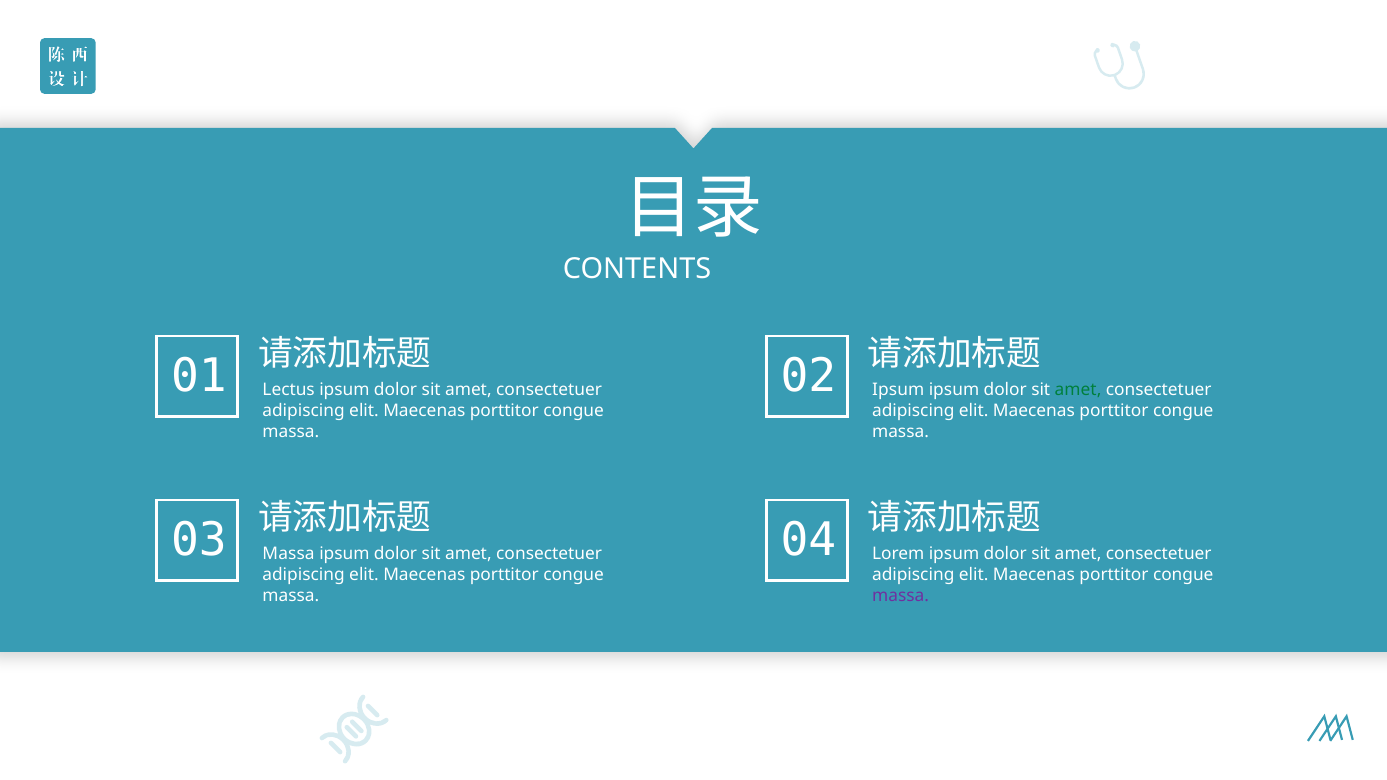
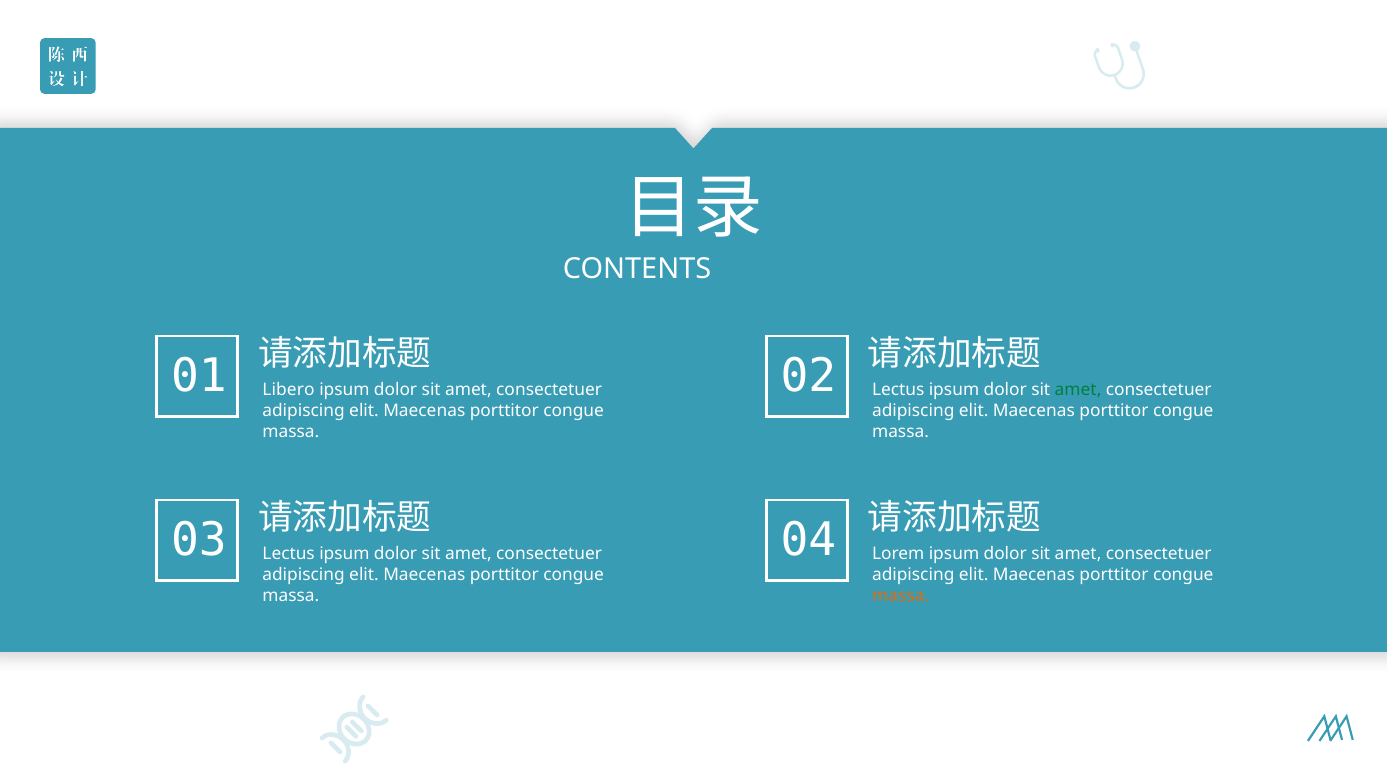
Lectus: Lectus -> Libero (289, 390)
Ipsum: Ipsum -> Lectus (898, 390)
Massa: Massa -> Lectus (289, 554)
massa colour: purple -> orange (901, 596)
